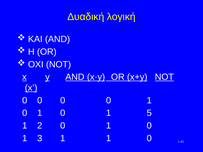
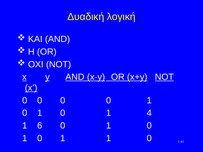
5: 5 -> 4 (149, 113)
2: 2 -> 6 (40, 126)
3: 3 -> 0 (40, 138)
